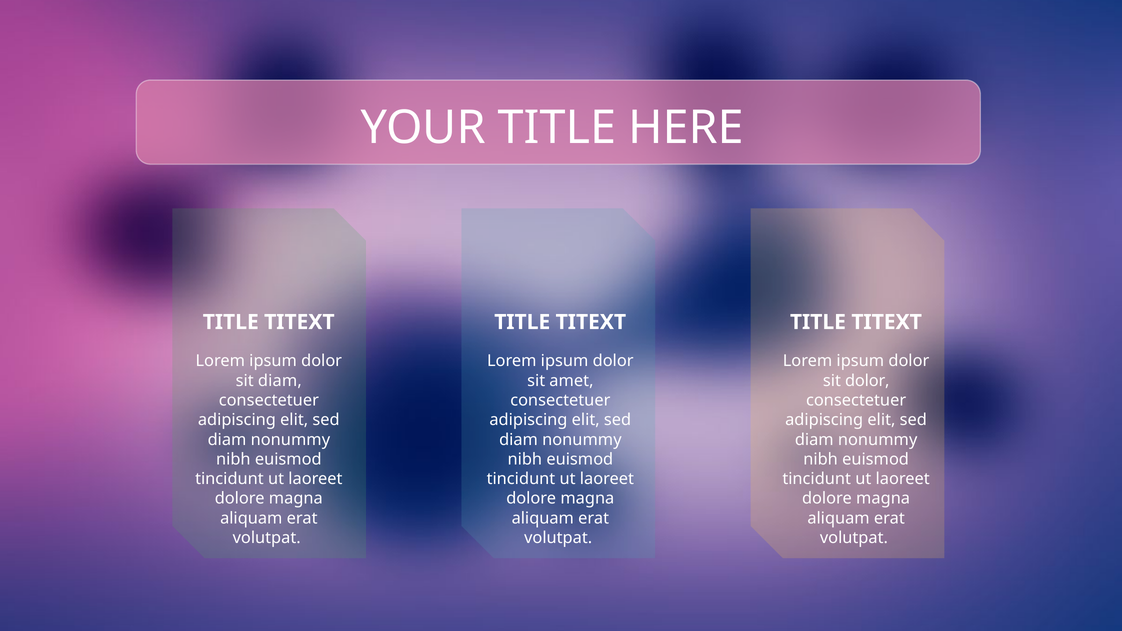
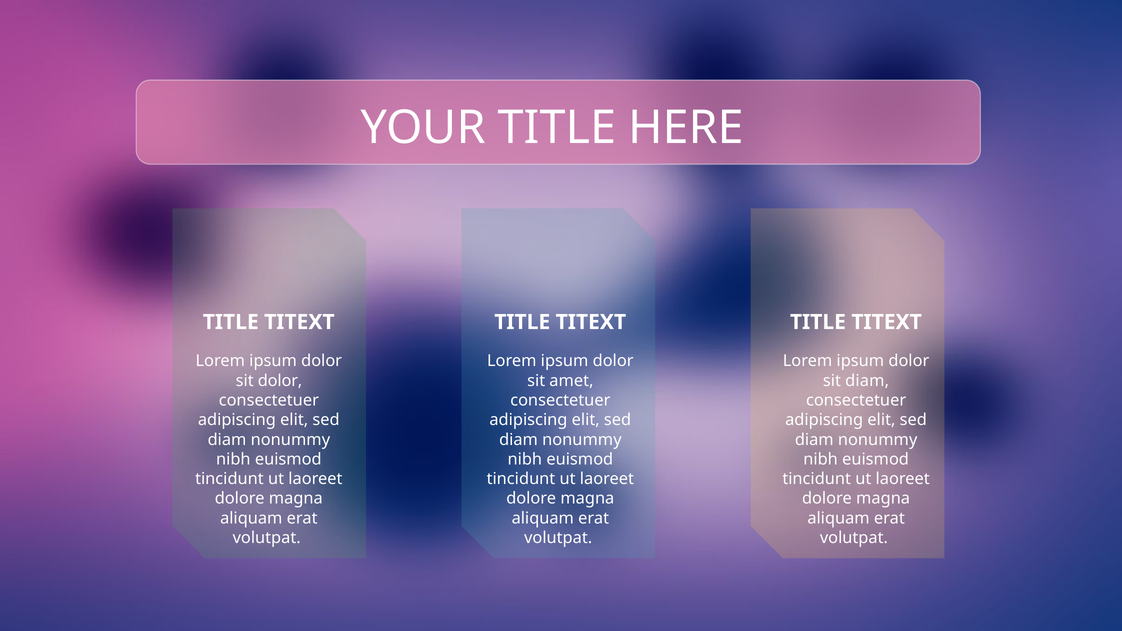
sit diam: diam -> dolor (280, 381)
sit dolor: dolor -> diam (867, 381)
